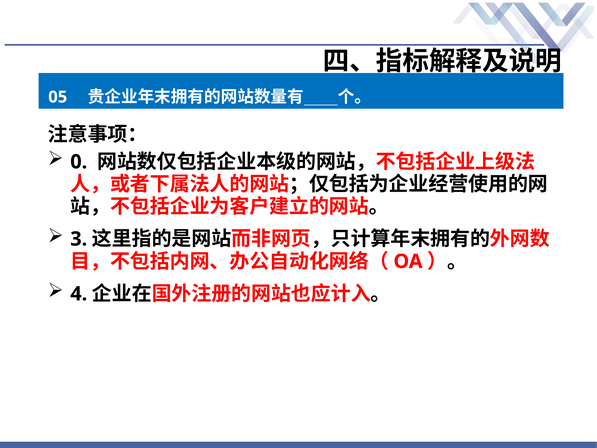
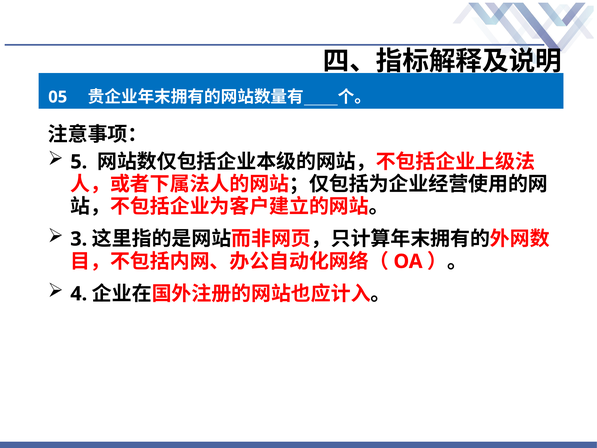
0: 0 -> 5 (79, 162)
